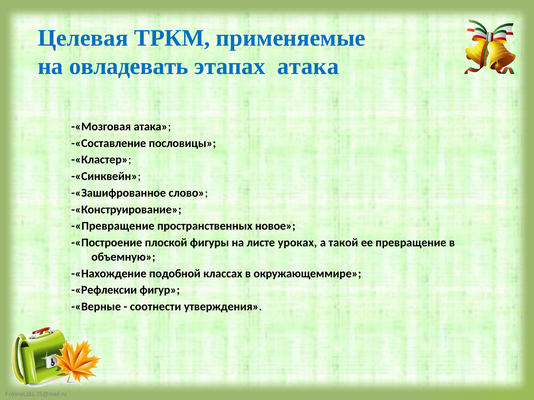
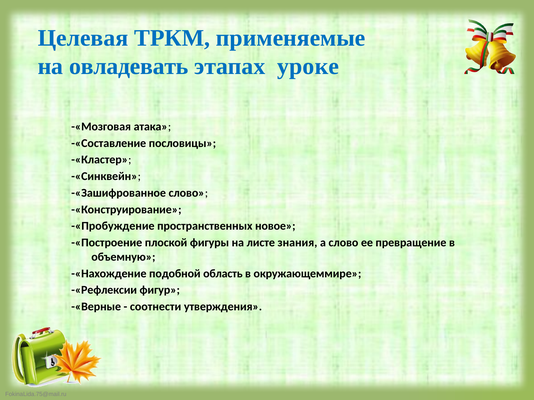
этапах атака: атака -> уроке (308, 66)
-«Превращение: -«Превращение -> -«Пробуждение (113, 226)
уроках: уроках -> знания (297, 243)
а такой: такой -> слово (343, 243)
классах: классах -> область (223, 274)
